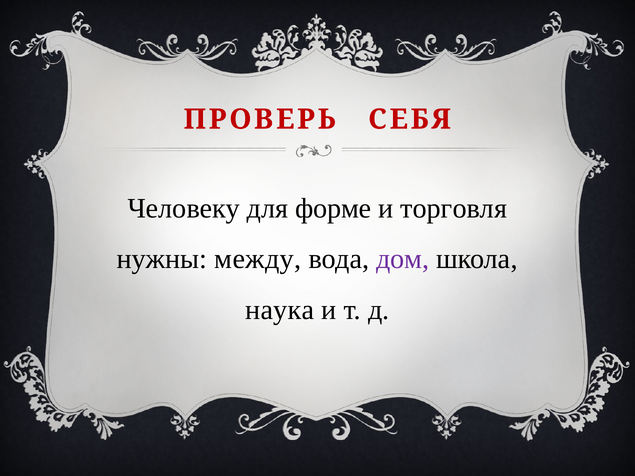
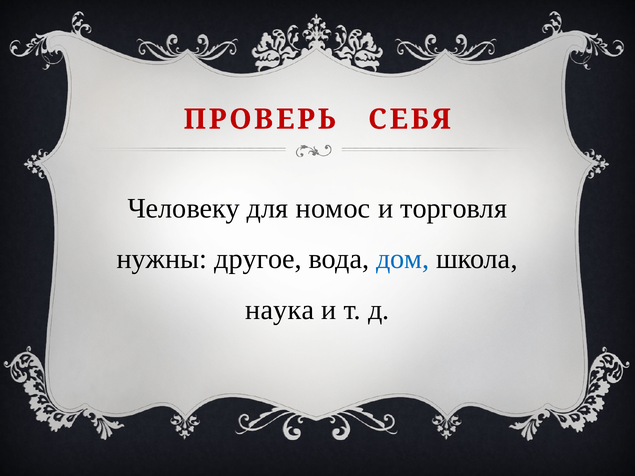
форме: форме -> номос (333, 208)
между: между -> другое (258, 259)
дом colour: purple -> blue (403, 259)
